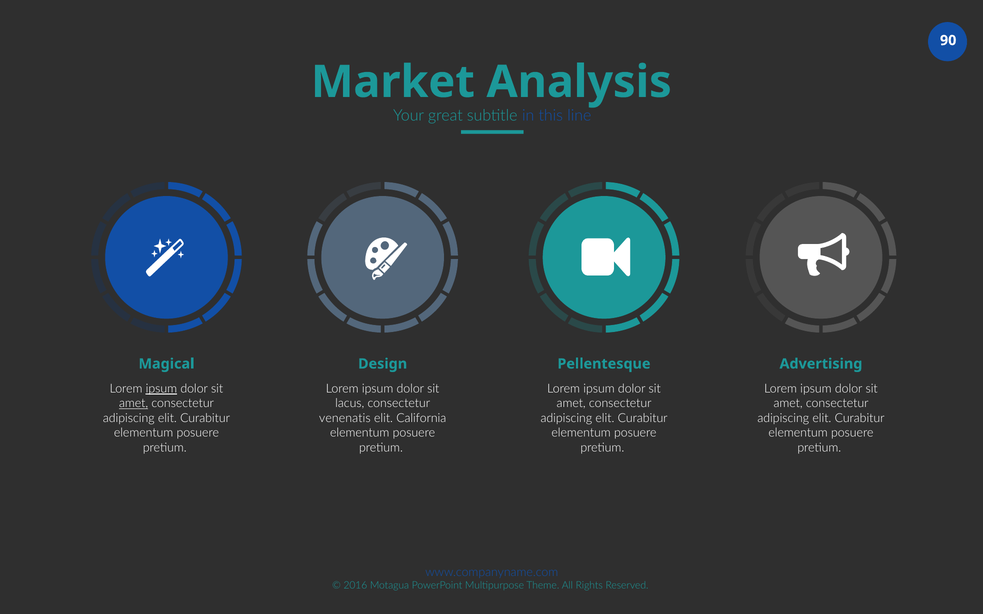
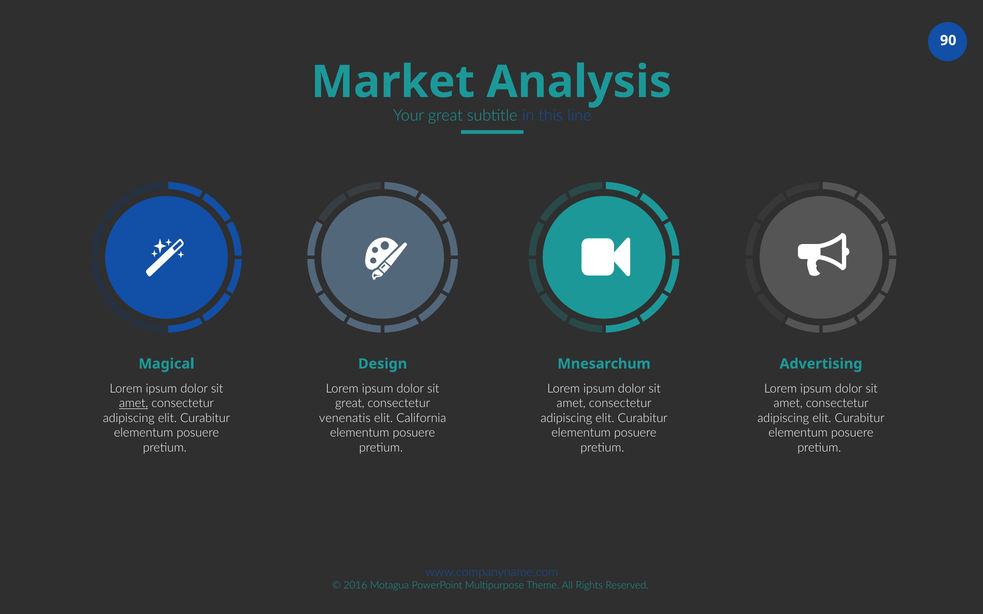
Pellentesque: Pellentesque -> Mnesarchum (604, 364)
ipsum underline: present -> none (161, 389)
lacus: lacus -> great (350, 404)
